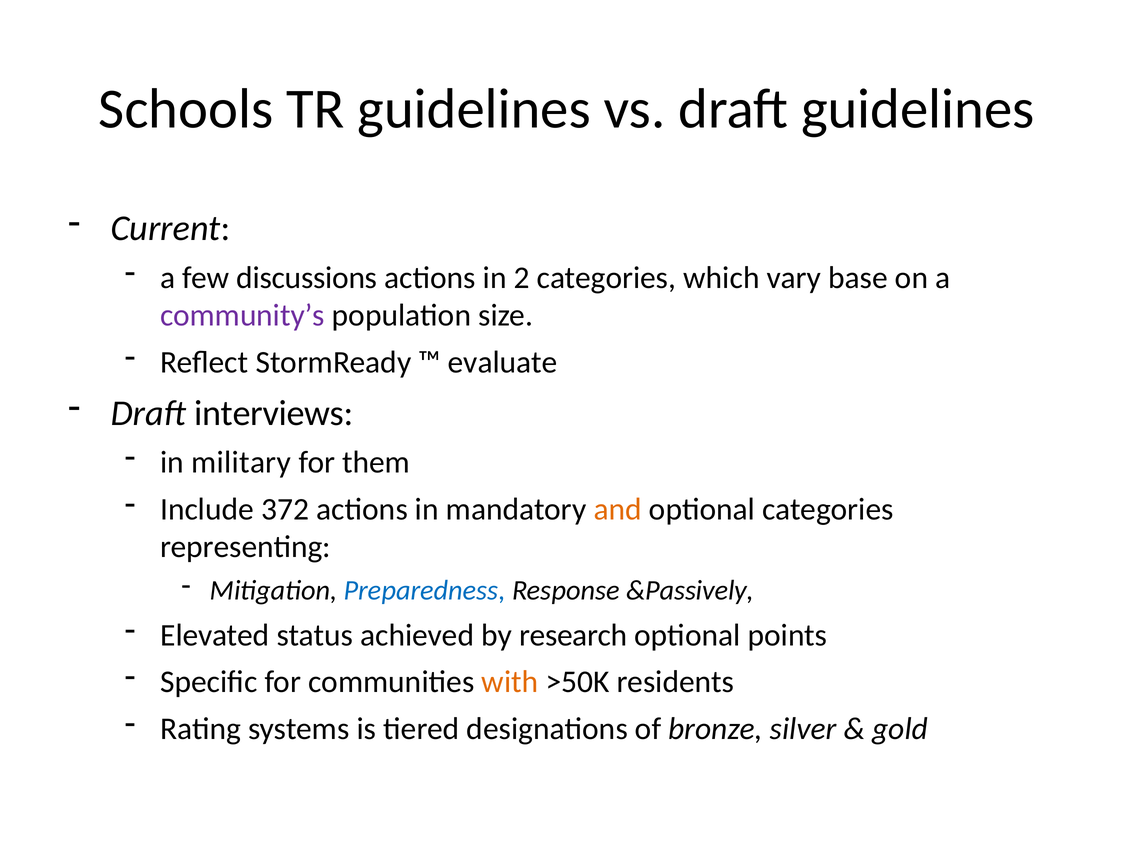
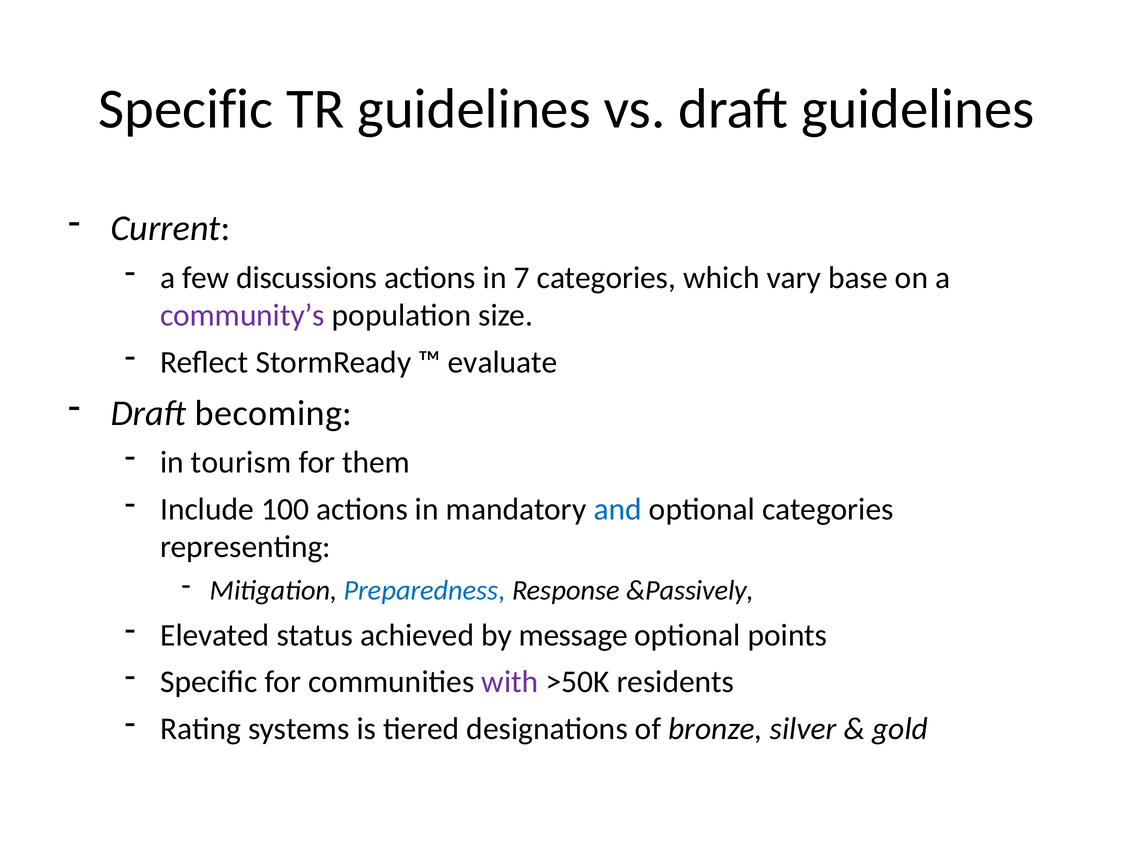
Schools: Schools -> Specific (186, 109)
2: 2 -> 7 (522, 278)
interviews: interviews -> becoming (274, 413)
military: military -> tourism (241, 462)
372: 372 -> 100 (285, 509)
and colour: orange -> blue (618, 509)
research: research -> message (573, 635)
with colour: orange -> purple (510, 682)
